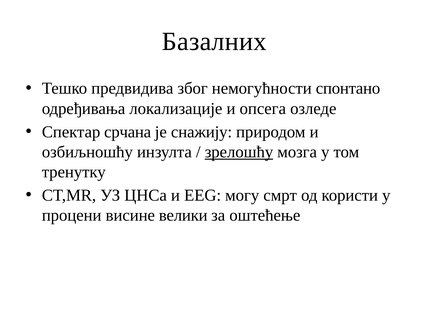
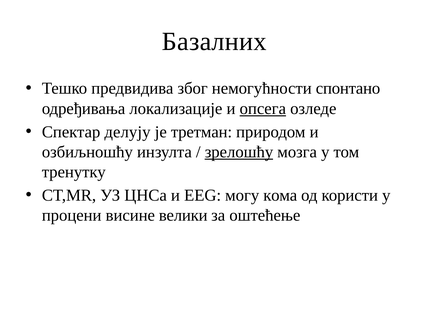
опсега underline: none -> present (263, 108)
срчана: срчана -> делују (127, 132)
снажију: снажију -> третман (202, 132)
смрт: смрт -> кома (280, 195)
